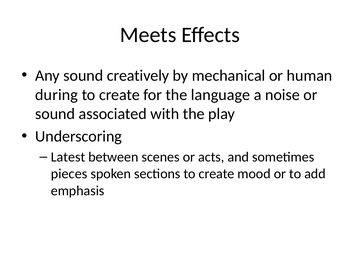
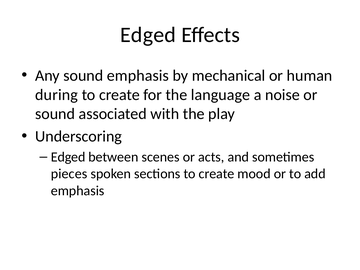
Meets: Meets -> Edged (148, 35)
sound creatively: creatively -> emphasis (138, 76)
Latest: Latest -> Edged (68, 157)
